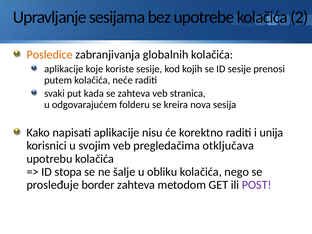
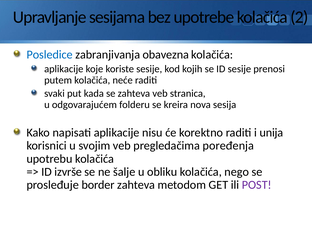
Posledice colour: orange -> blue (50, 55)
globalnih: globalnih -> obavezna (166, 55)
otključava: otključava -> poređenja (228, 146)
stopa: stopa -> izvrše (68, 172)
